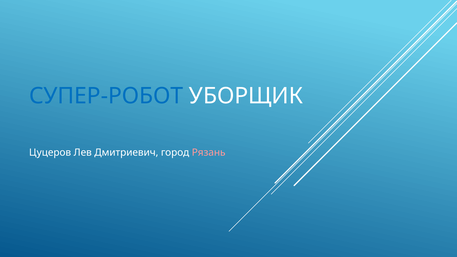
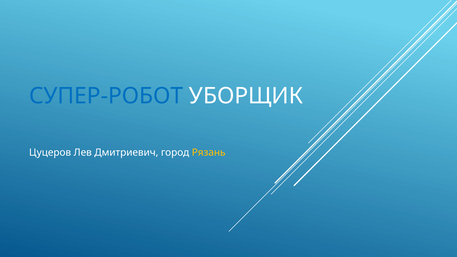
Рязань colour: pink -> yellow (209, 152)
